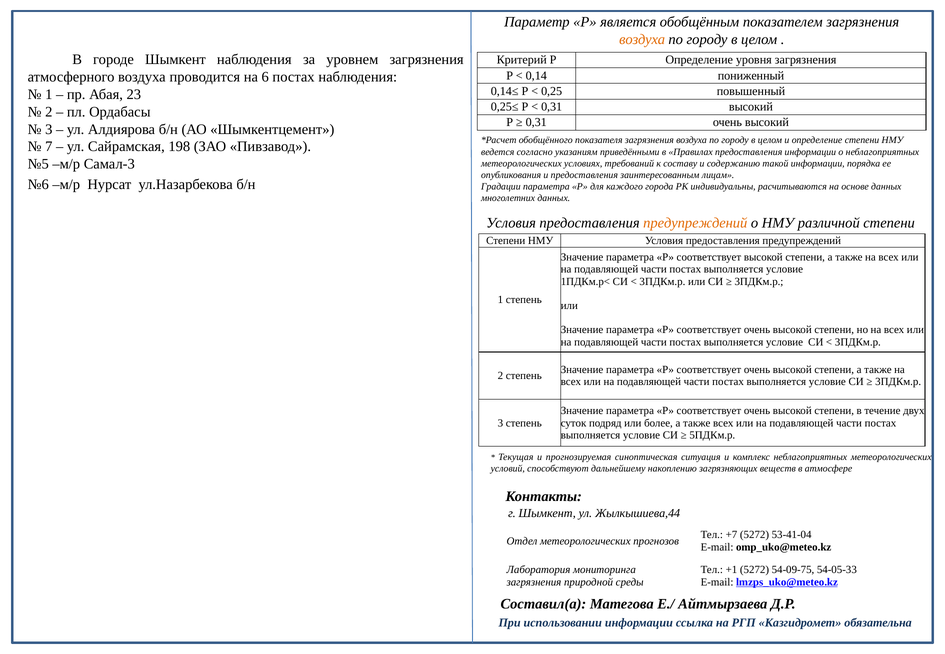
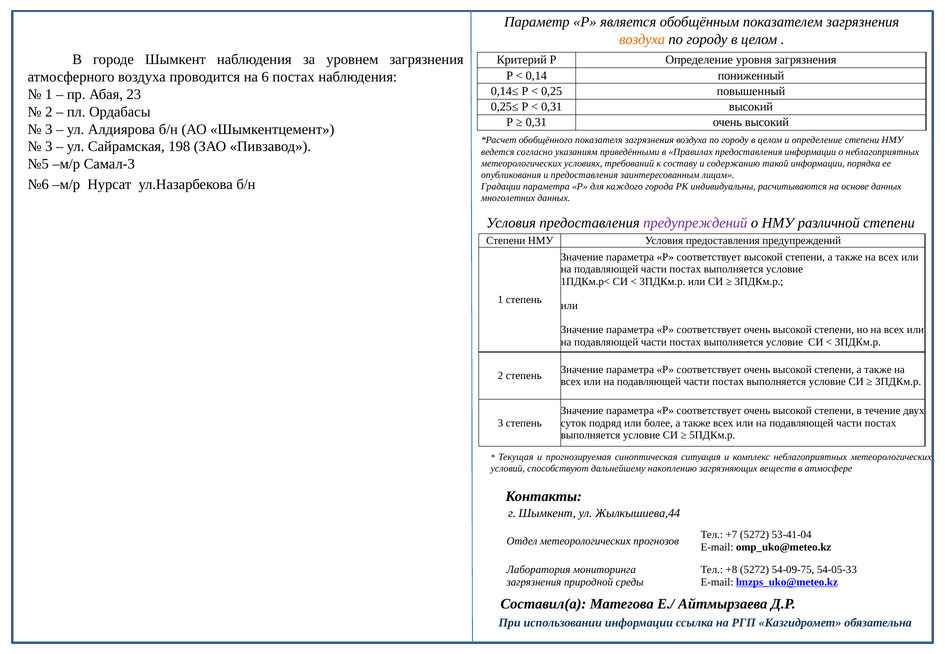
7: 7 -> 3 (49, 147)
предупреждений colour: orange -> purple (695, 223)
+1: +1 -> +8 (732, 570)
